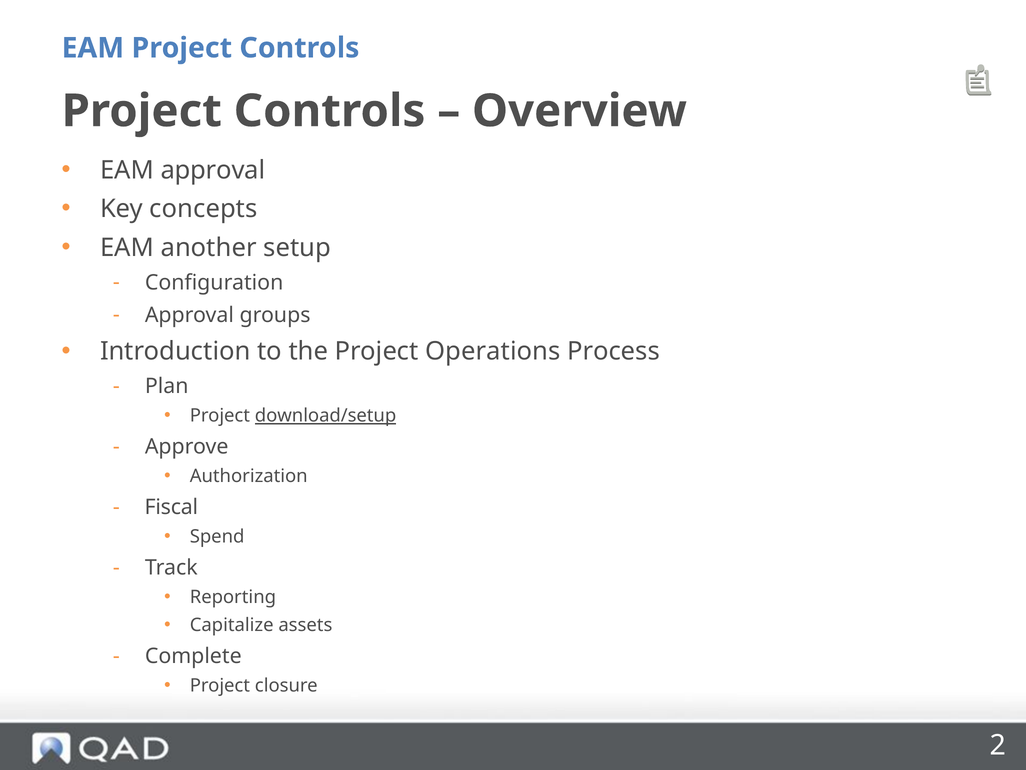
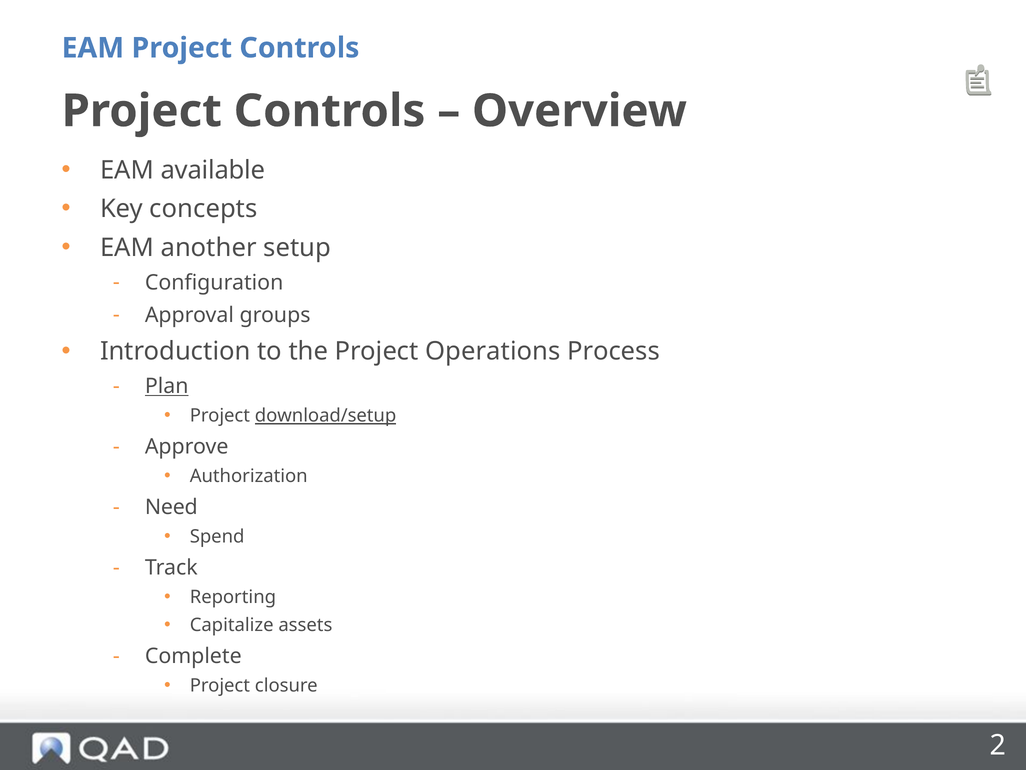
EAM approval: approval -> available (213, 170)
Plan underline: none -> present (167, 386)
Fiscal: Fiscal -> Need (171, 507)
